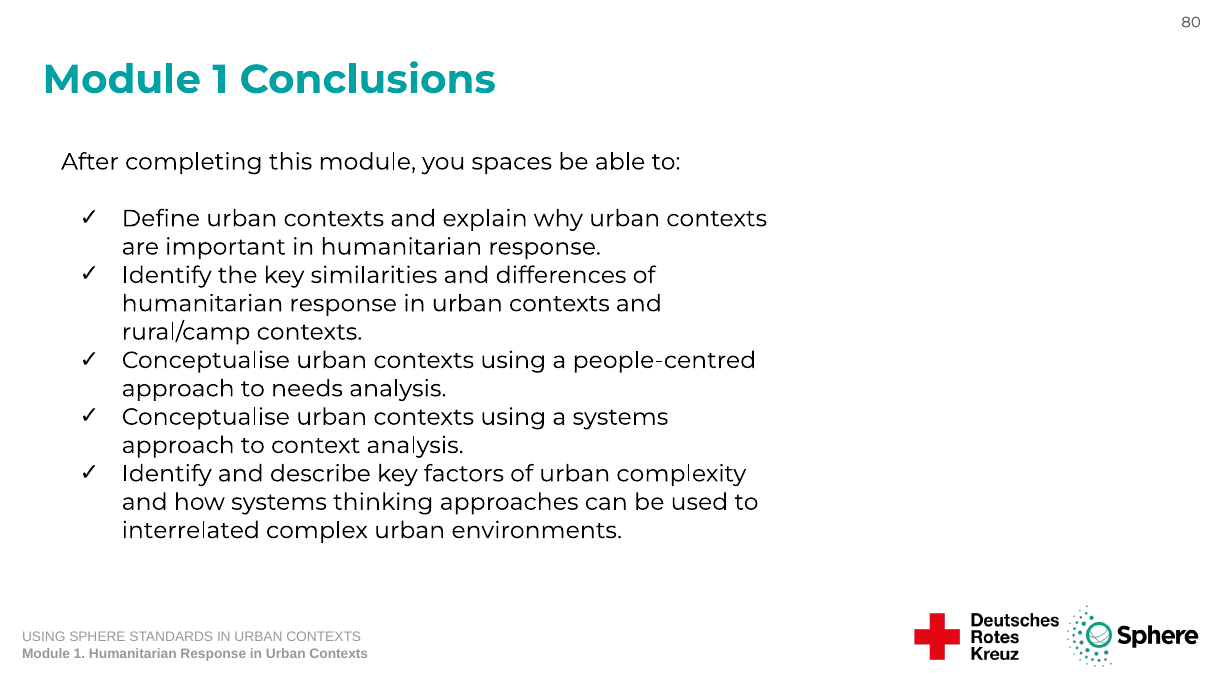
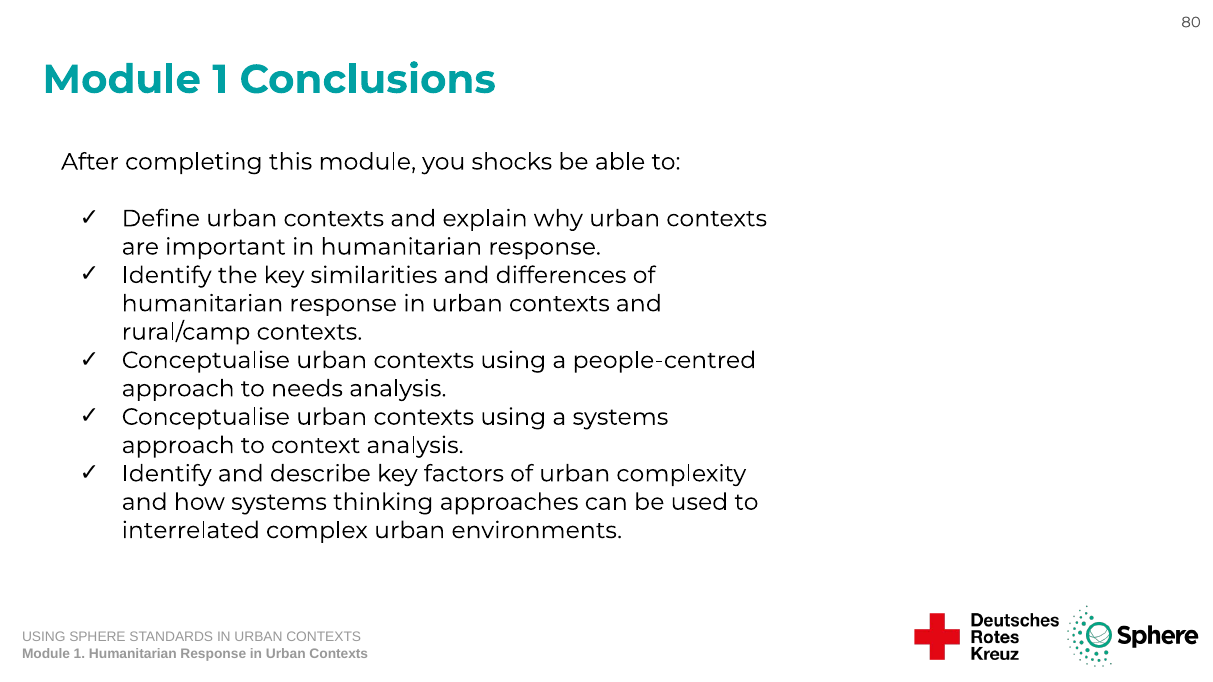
spaces: spaces -> shocks (512, 162)
